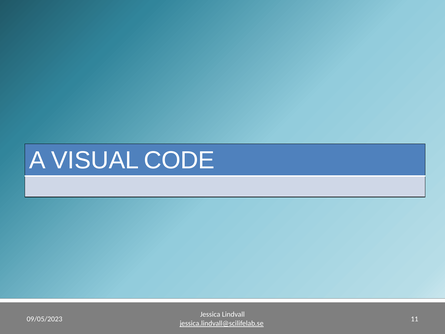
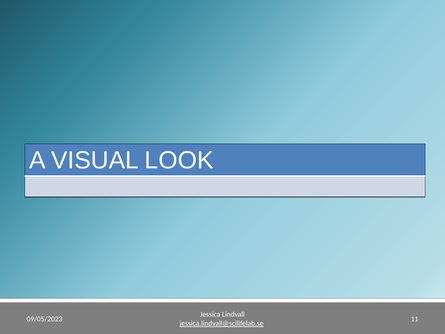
CODE: CODE -> LOOK (179, 160)
